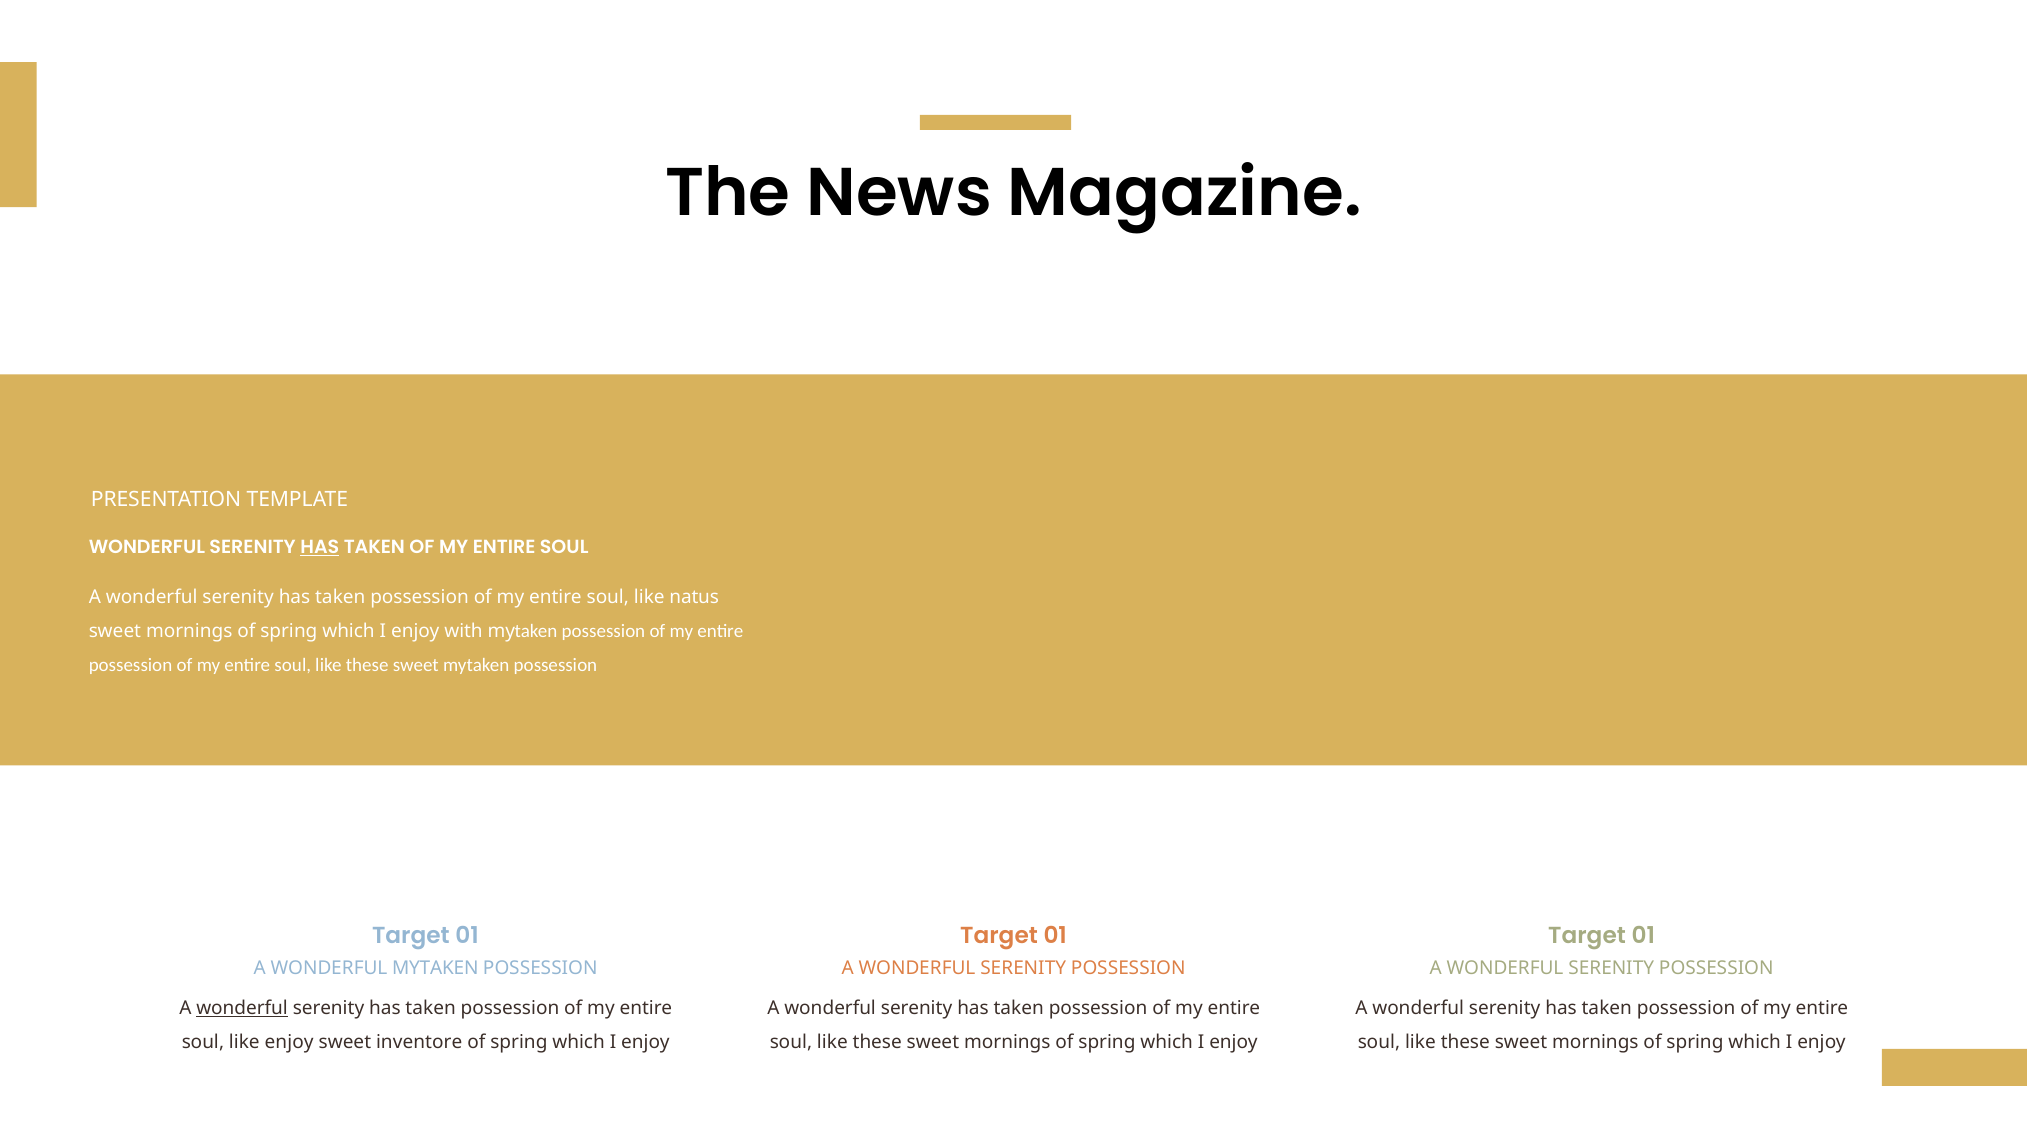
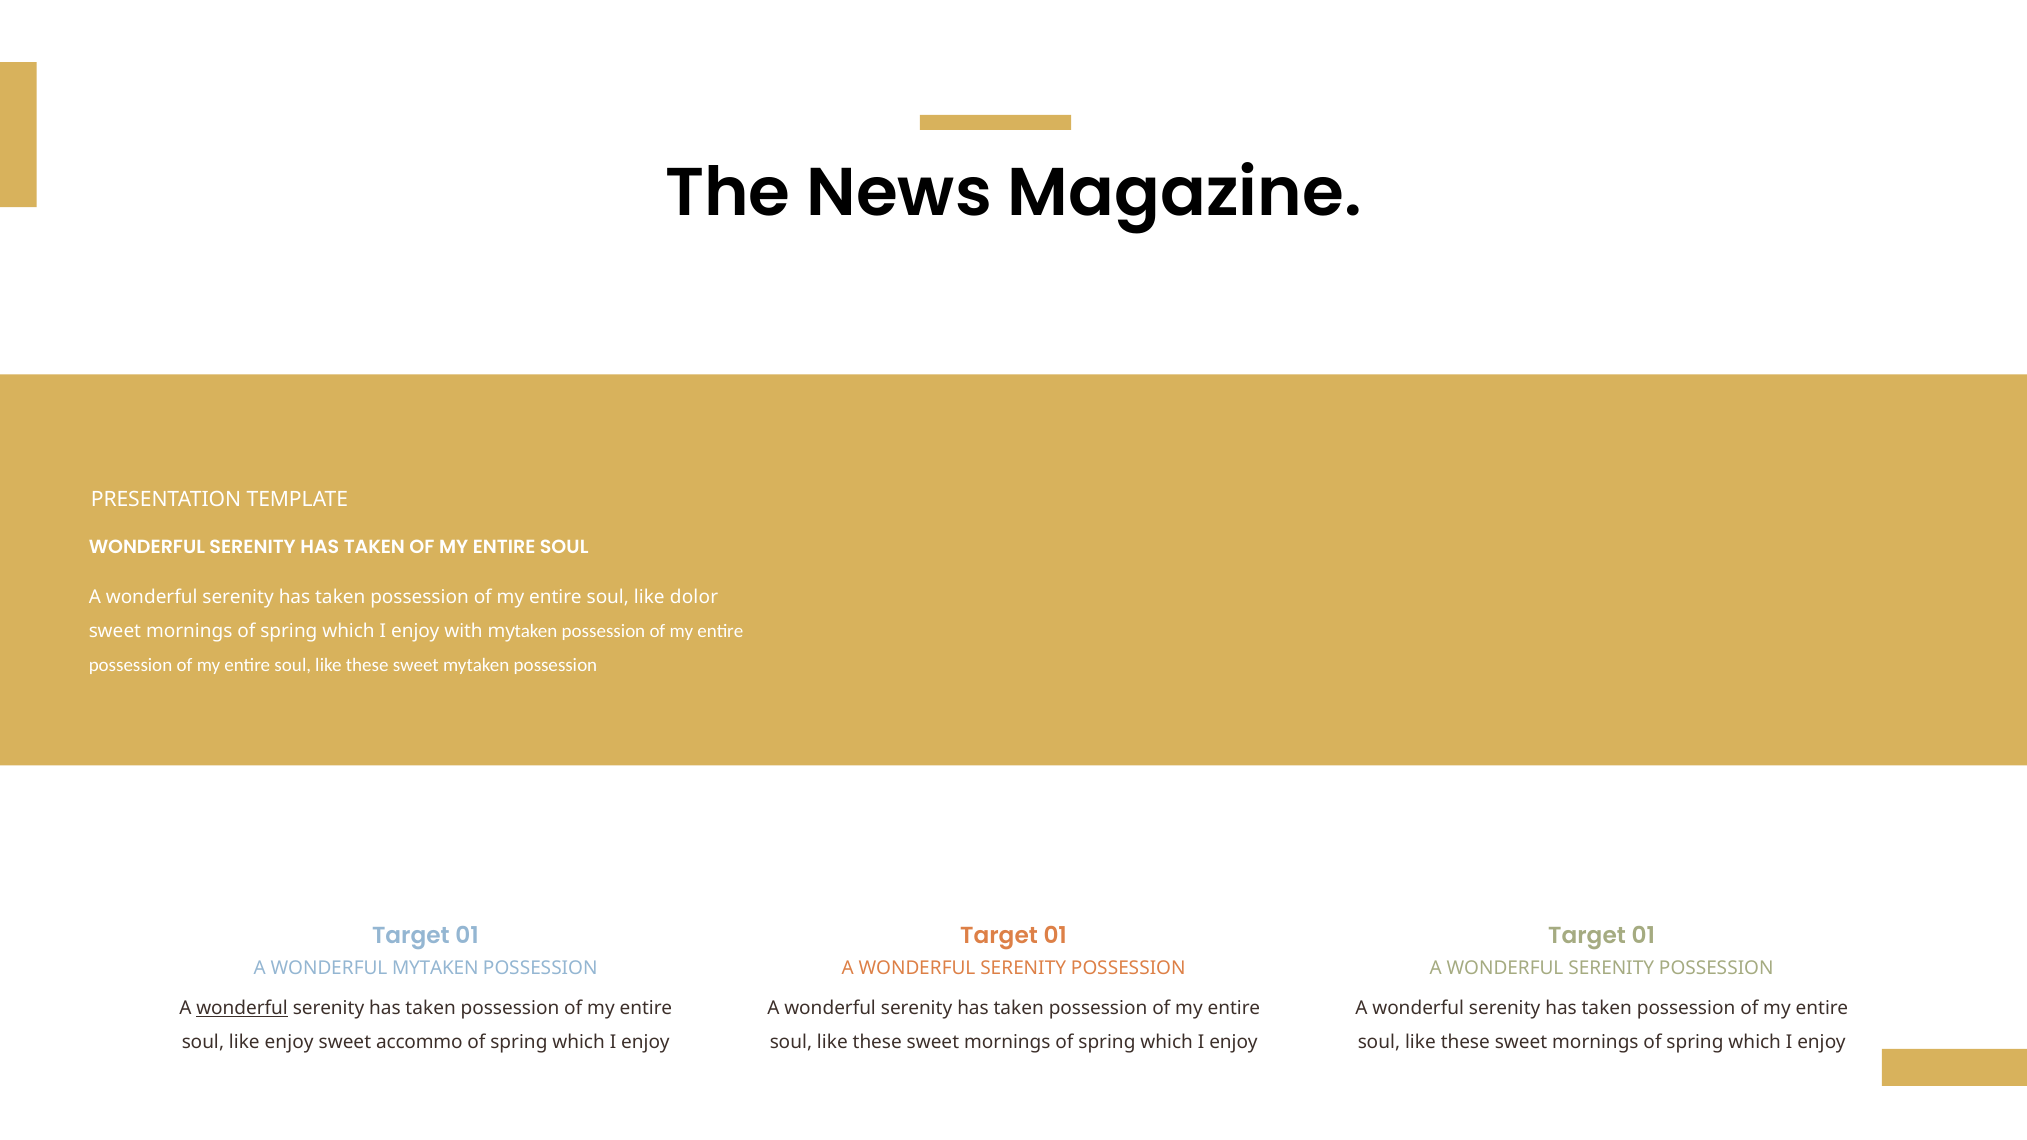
HAS underline: present -> none (320, 548)
natus: natus -> dolor (694, 597)
inventore: inventore -> accommo (419, 1043)
